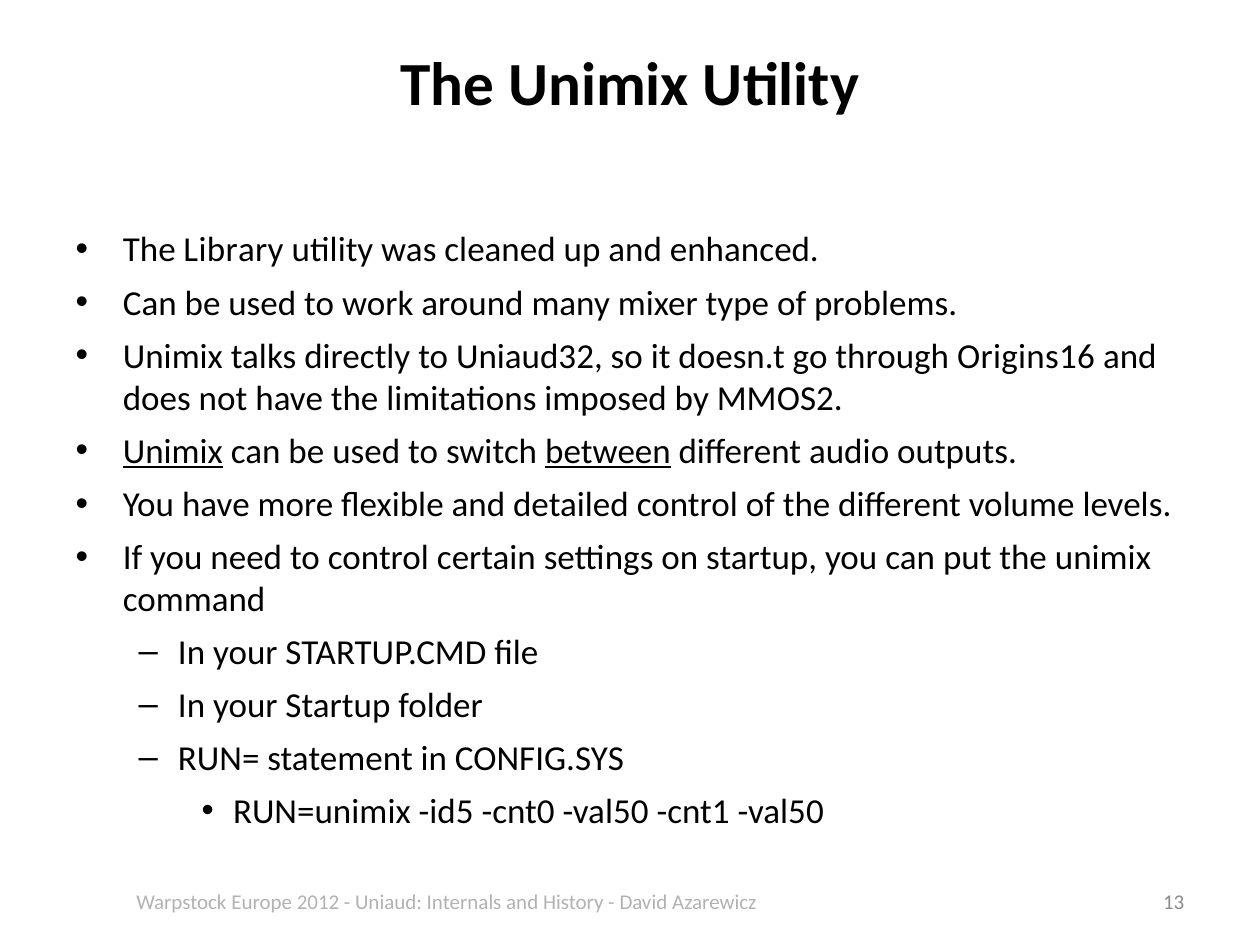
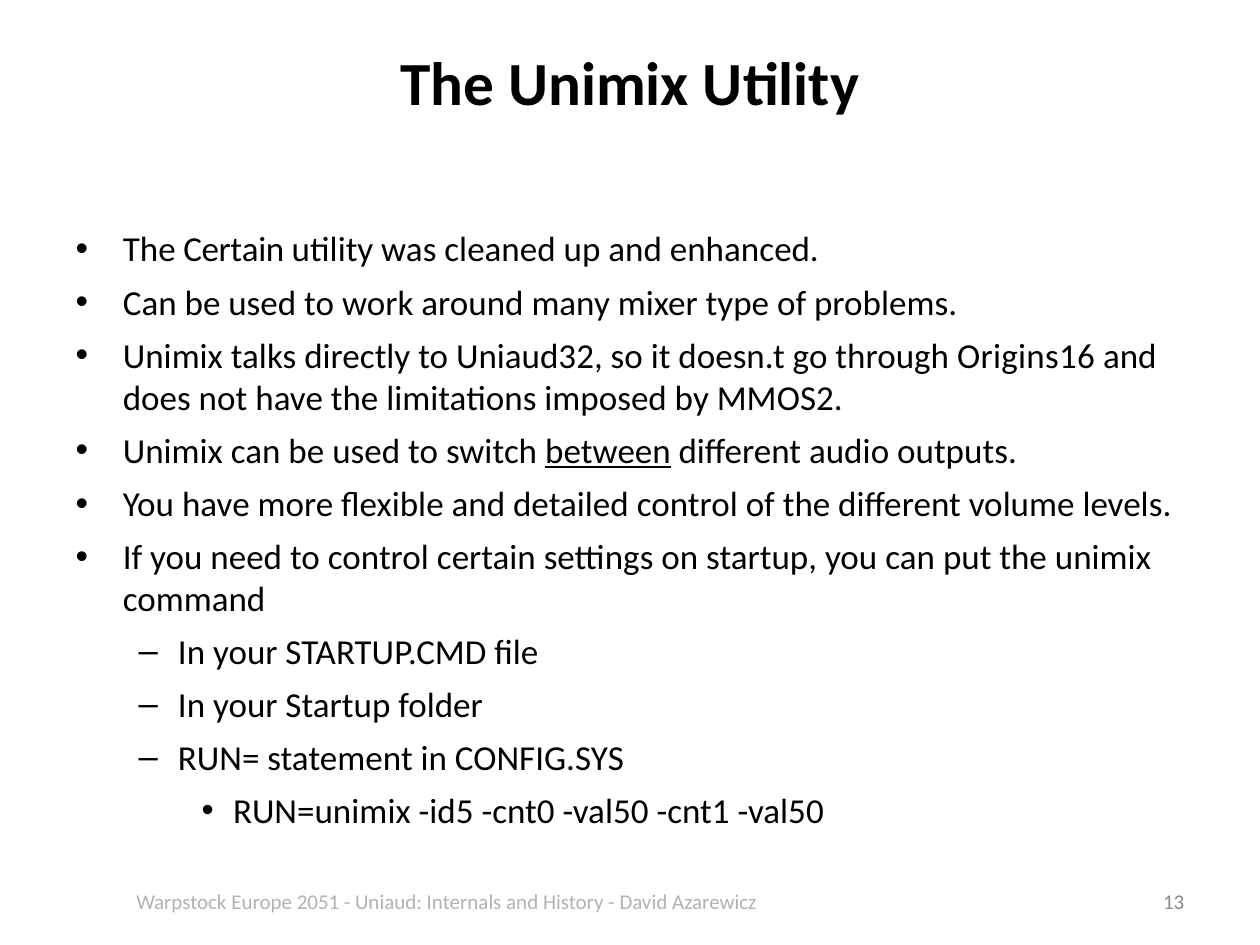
The Library: Library -> Certain (234, 250)
Unimix underline: present -> none (173, 452)
2012: 2012 -> 2051 (318, 902)
